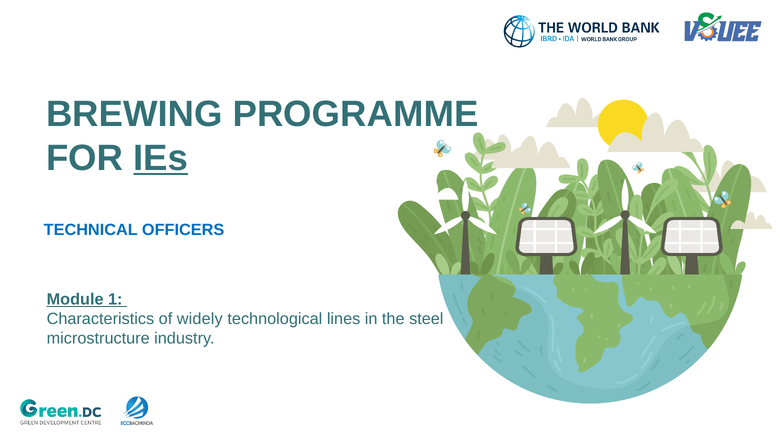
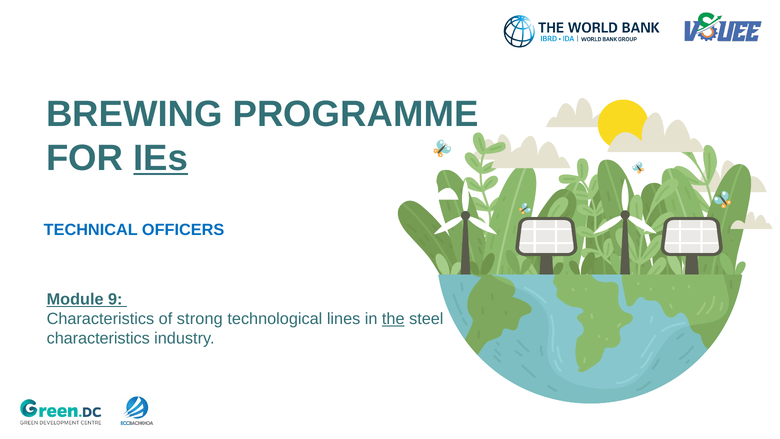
1: 1 -> 9 (115, 299)
widely: widely -> strong (200, 319)
the underline: none -> present (393, 319)
microstructure: microstructure -> characteristics (98, 338)
